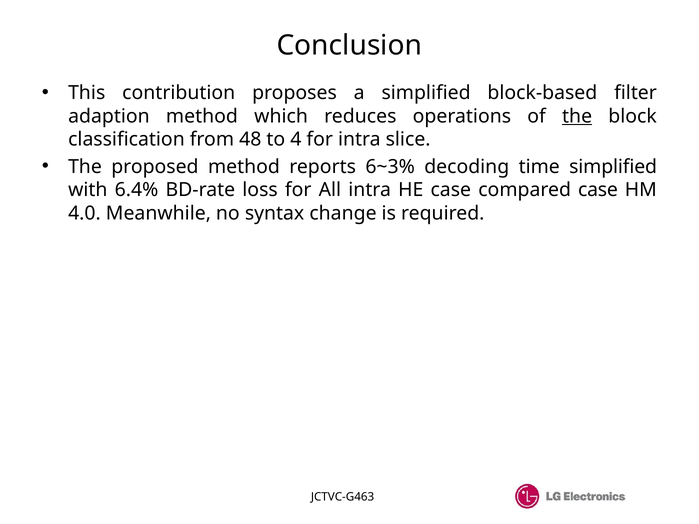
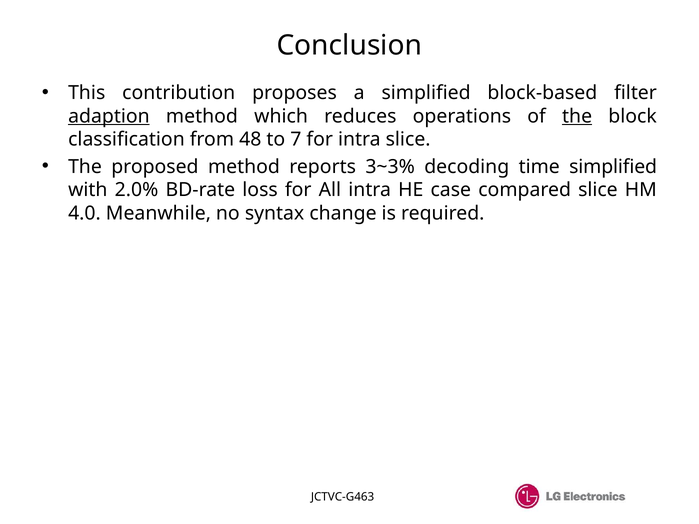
adaption underline: none -> present (109, 116)
4: 4 -> 7 (296, 140)
6~3%: 6~3% -> 3~3% (390, 167)
6.4%: 6.4% -> 2.0% (137, 190)
compared case: case -> slice (598, 190)
